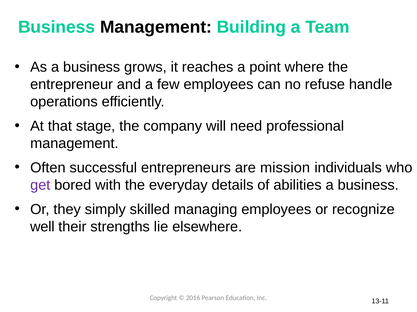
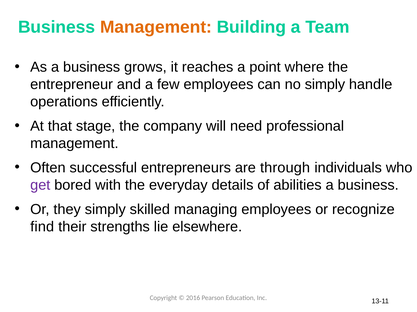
Management colour: black -> orange (156, 27)
no refuse: refuse -> simply (325, 85)
mission: mission -> through (285, 168)
well: well -> find (42, 227)
